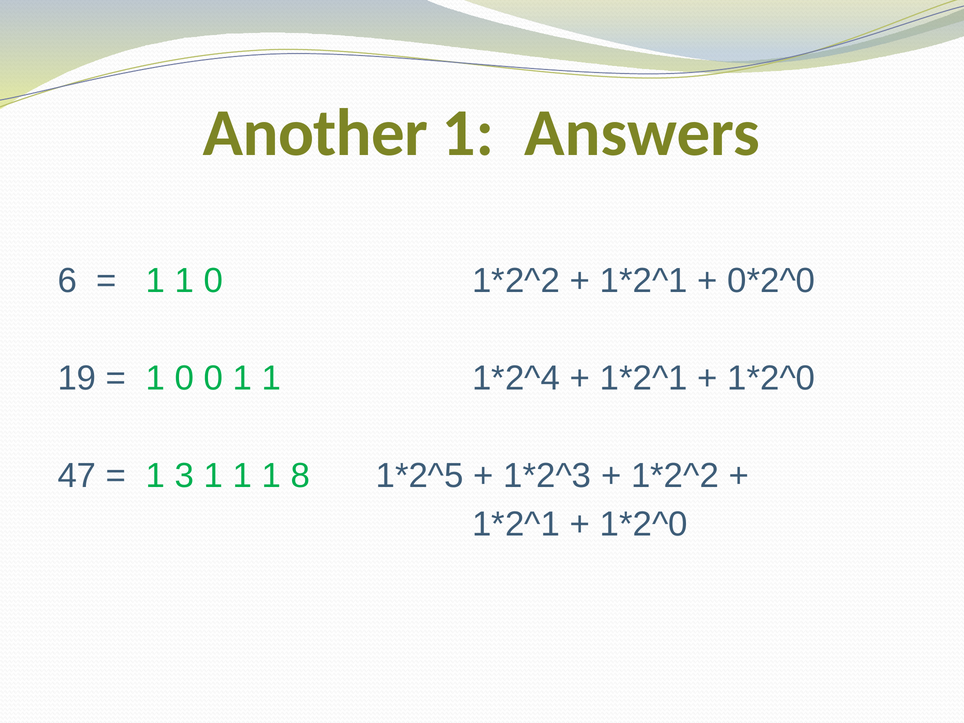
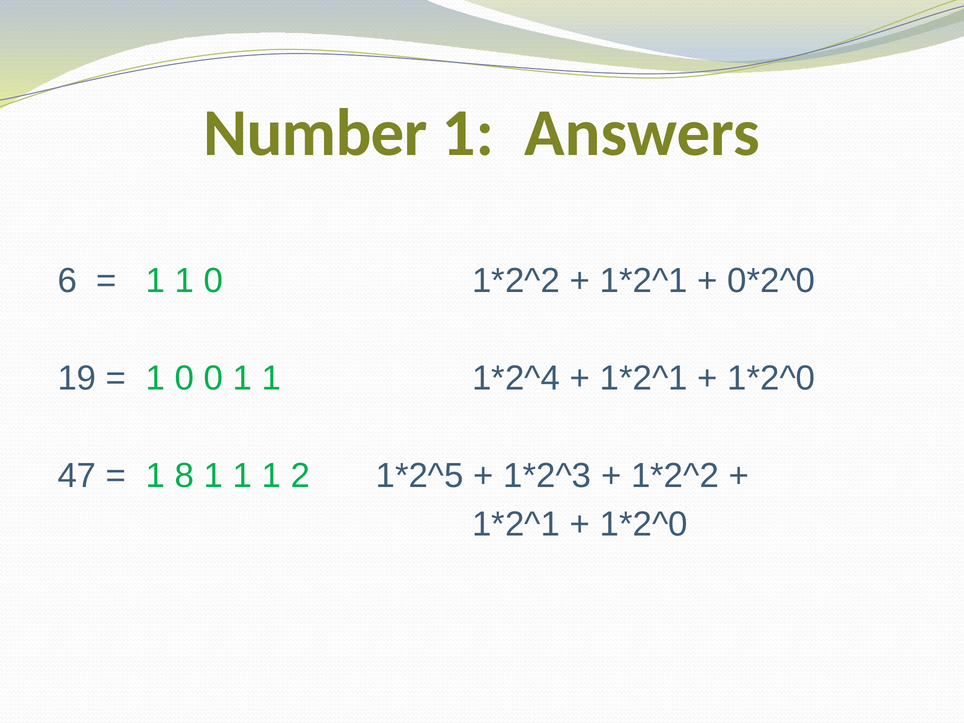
Another: Another -> Number (315, 133)
3: 3 -> 8 (184, 476)
8: 8 -> 2 (300, 476)
